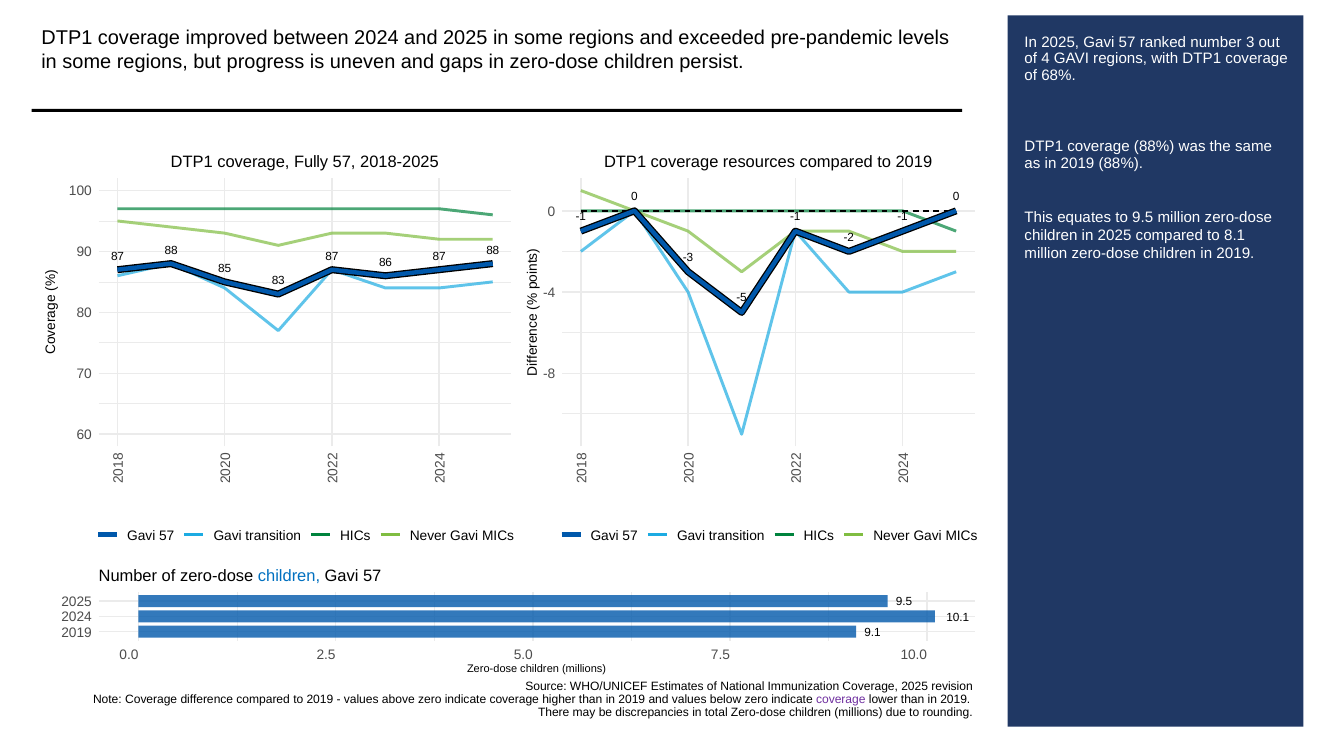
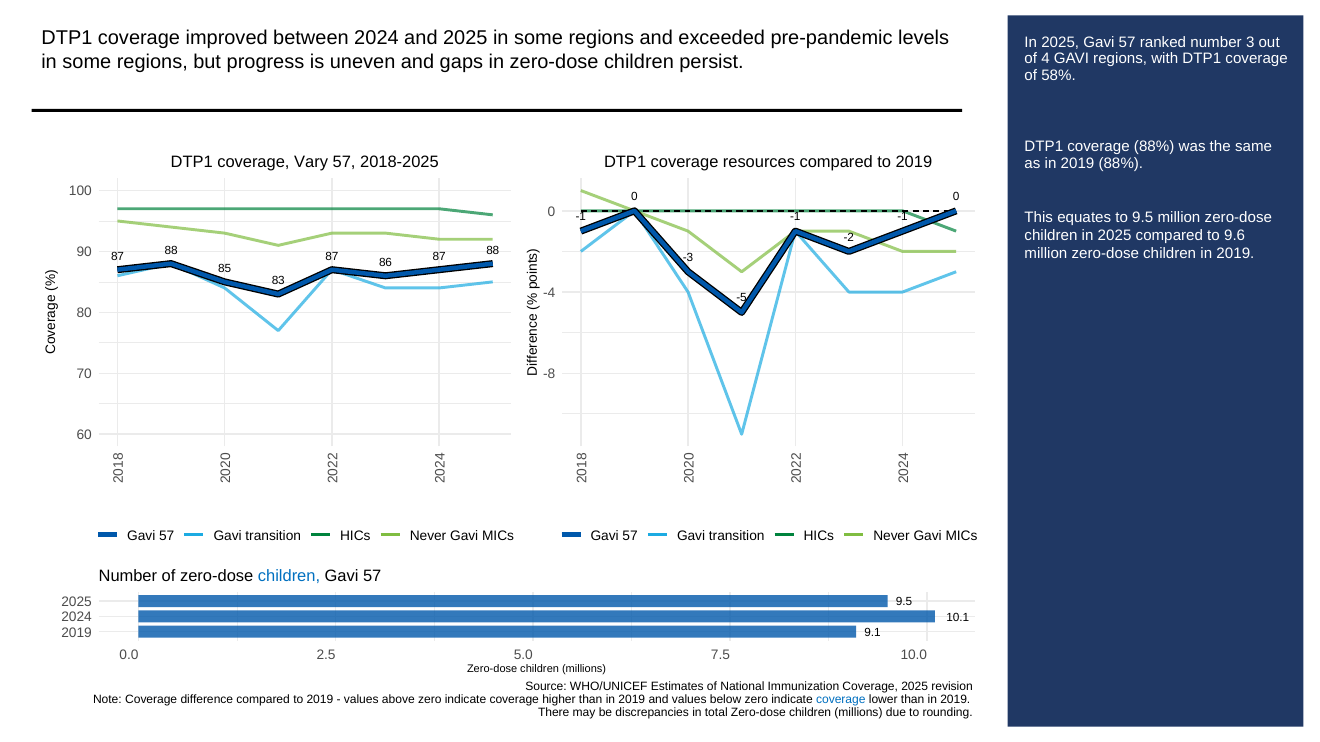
68%: 68% -> 58% (1059, 75)
Fully: Fully -> Vary (311, 163)
8.1: 8.1 -> 9.6 (1235, 236)
coverage colour: purple -> blue (841, 700)
